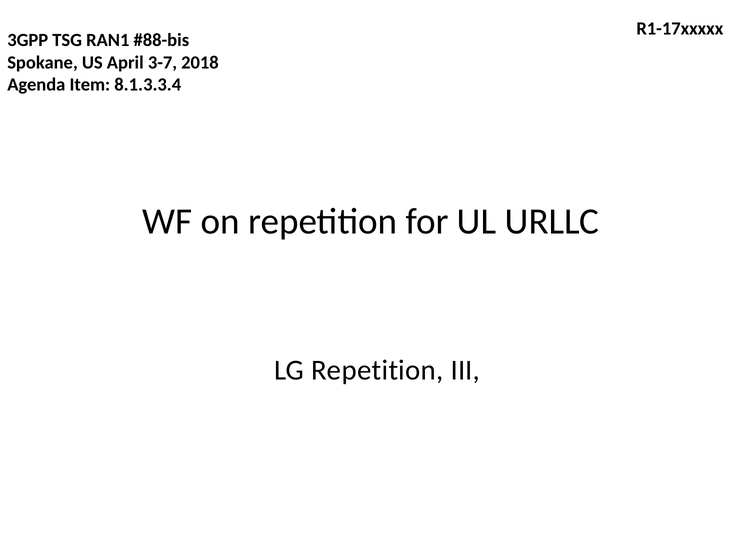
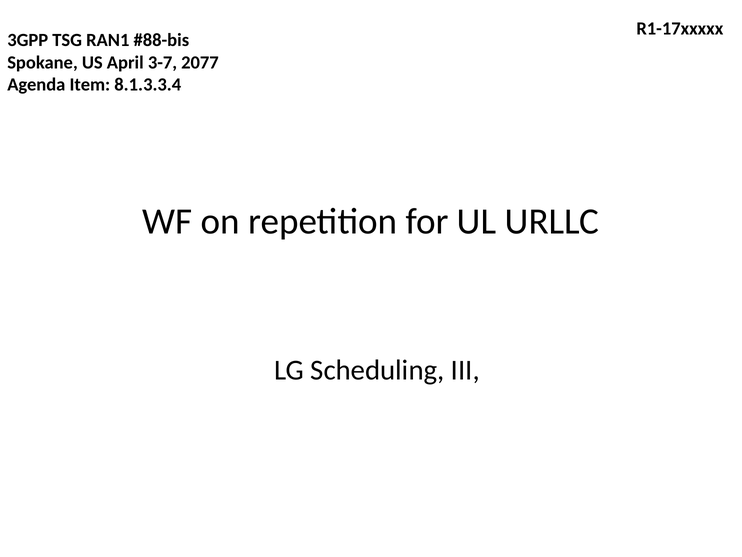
2018: 2018 -> 2077 (200, 62)
LG Repetition: Repetition -> Scheduling (377, 370)
